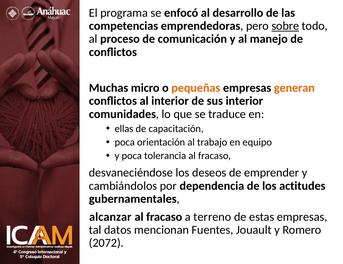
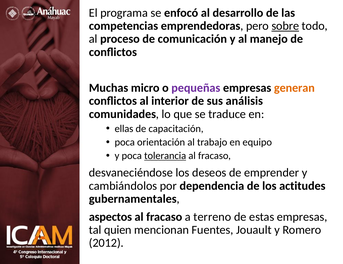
pequeñas colour: orange -> purple (196, 88)
sus interior: interior -> análisis (244, 101)
tolerancia underline: none -> present (165, 155)
alcanzar: alcanzar -> aspectos (110, 216)
datos: datos -> quien (118, 229)
2072: 2072 -> 2012 (106, 242)
